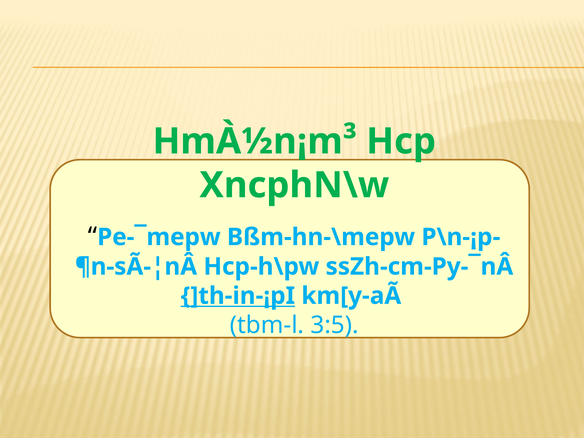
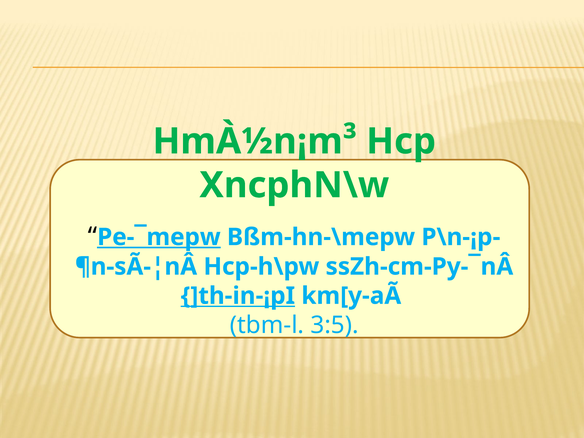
Pe-¯mepw underline: none -> present (159, 237)
